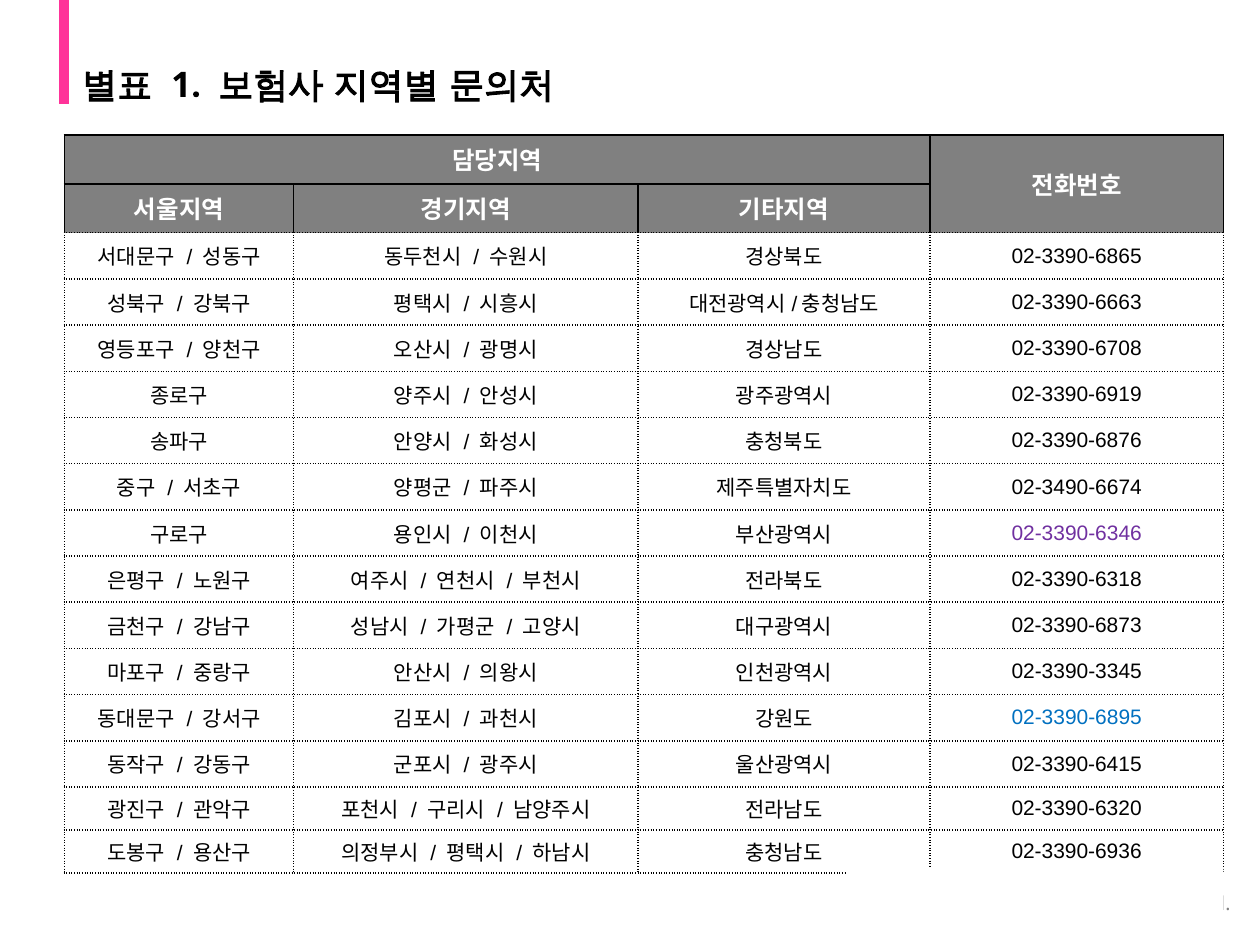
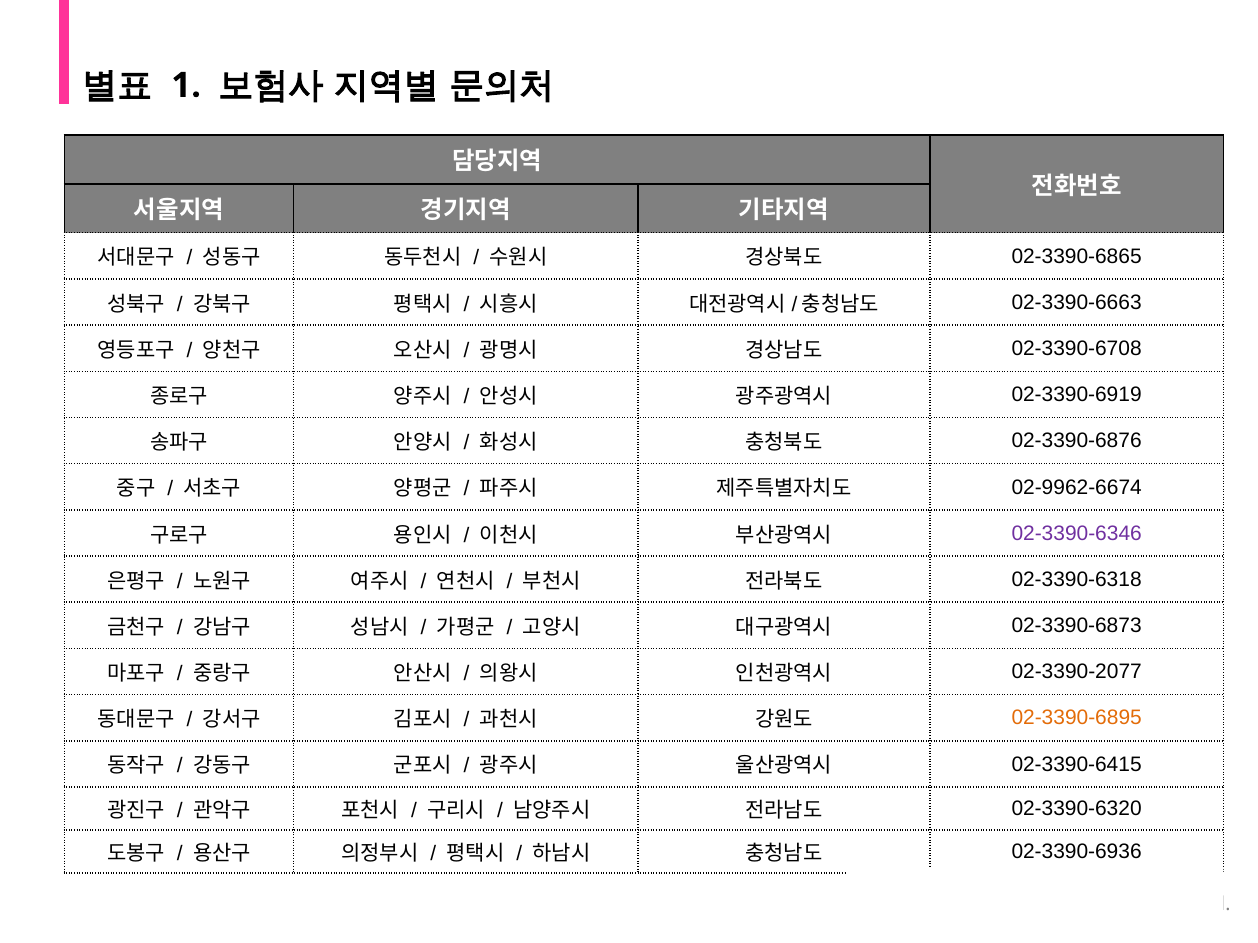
02-3490-6674: 02-3490-6674 -> 02-9962-6674 (1077, 487)
02-3390-3345: 02-3390-3345 -> 02-3390-2077 (1077, 672)
02-3390-6895 colour: blue -> orange (1077, 718)
